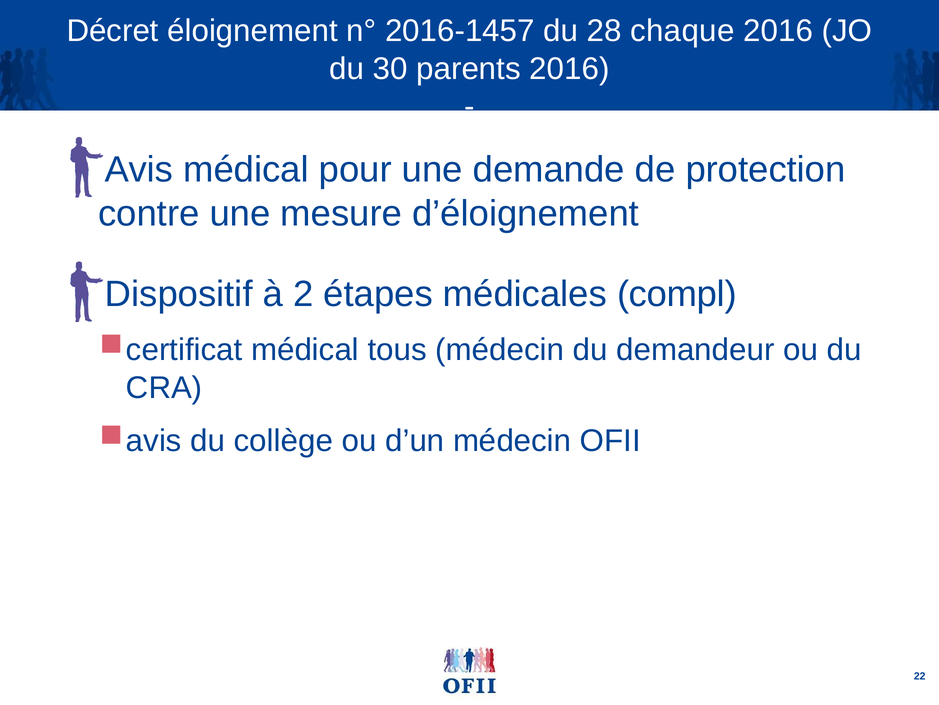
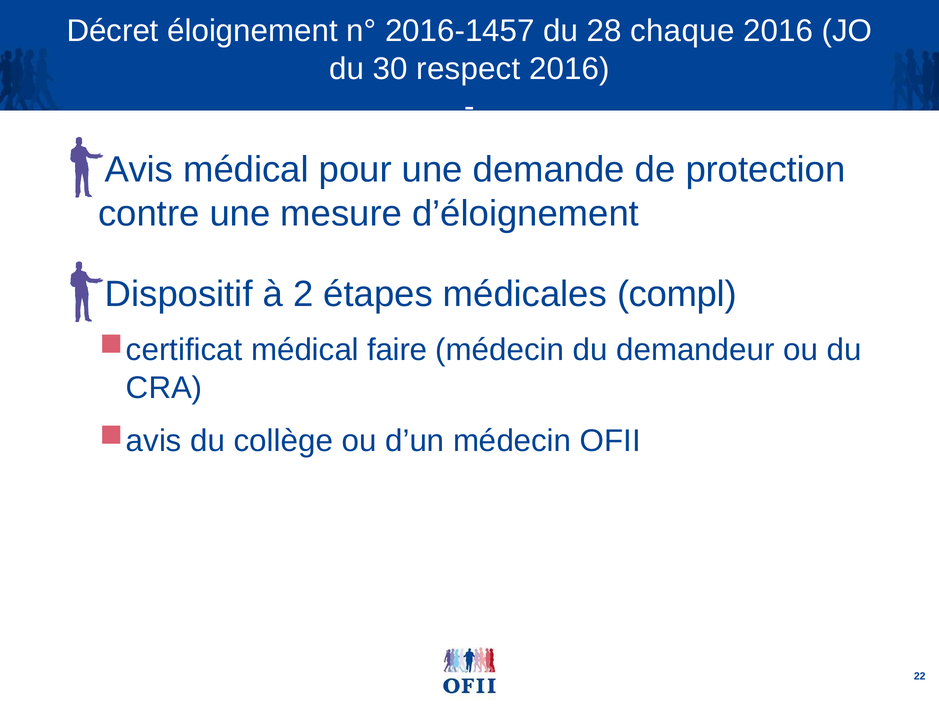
parents: parents -> respect (468, 69)
tous: tous -> faire (397, 350)
